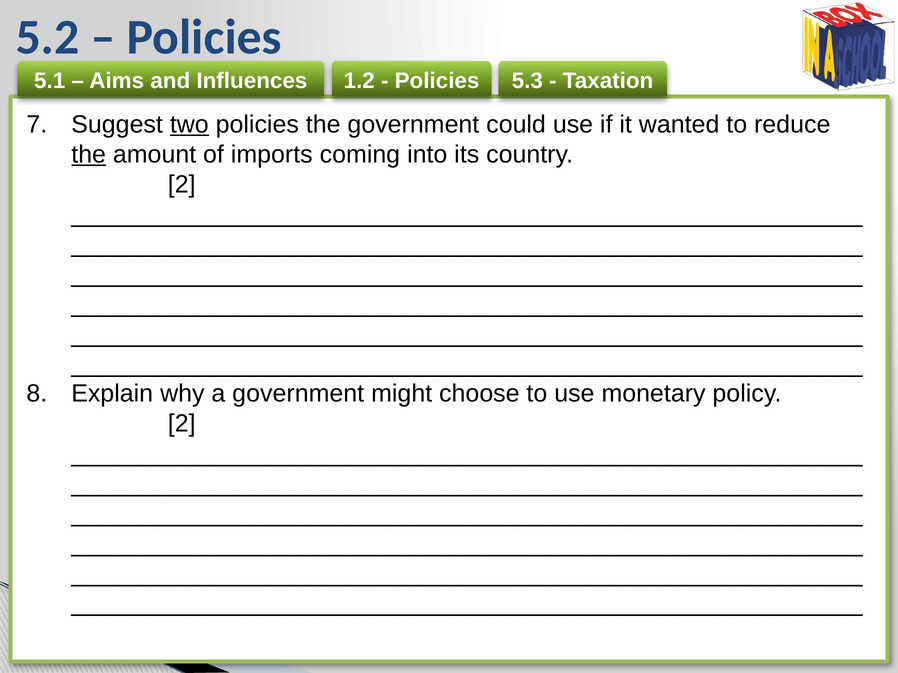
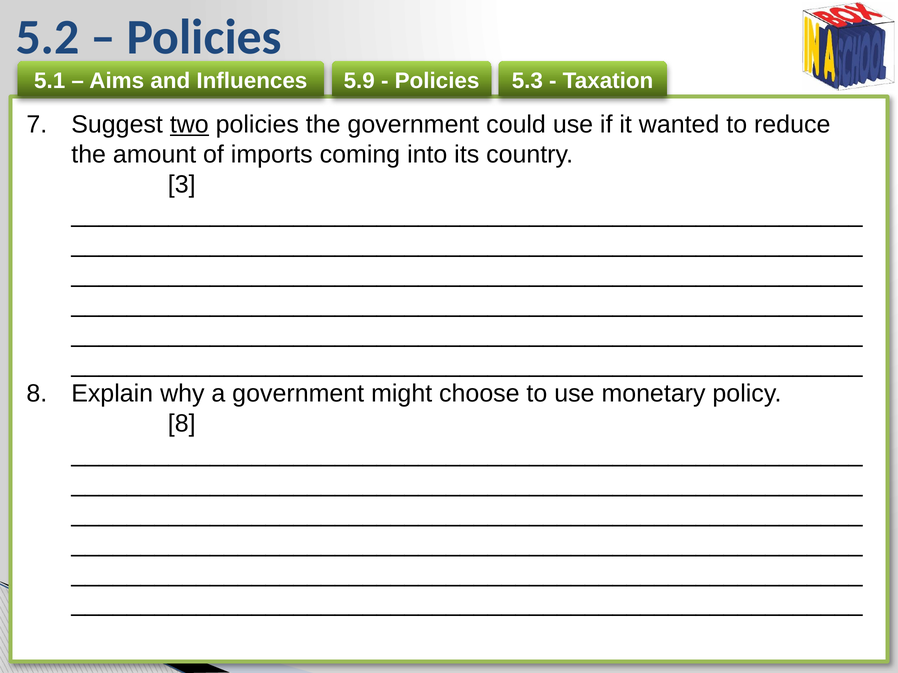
1.2: 1.2 -> 5.9 (359, 81)
the underline: present -> none (89, 154)
2: 2 -> 3 (182, 184)
2: 2 -> 8 (182, 424)
